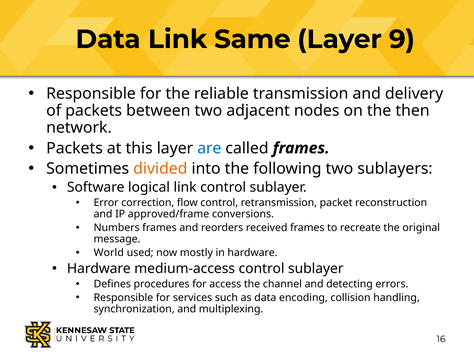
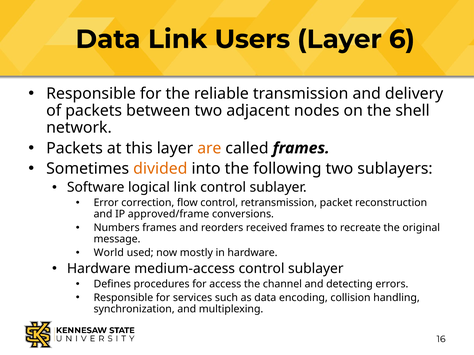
Same: Same -> Users (252, 39)
9: 9 -> 6 (402, 39)
then: then -> shell (413, 111)
are colour: blue -> orange (209, 148)
